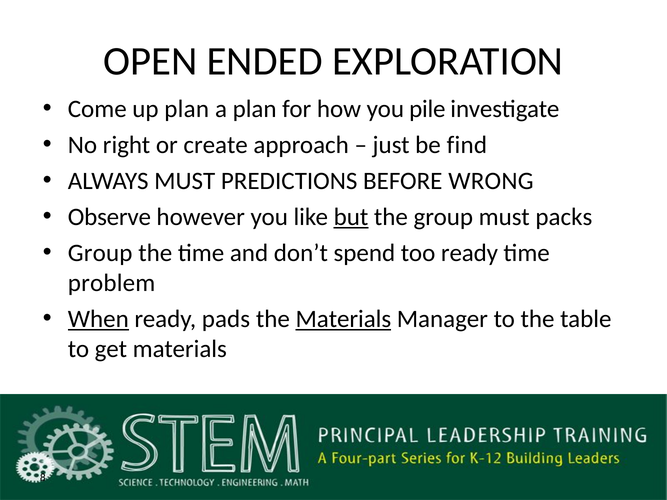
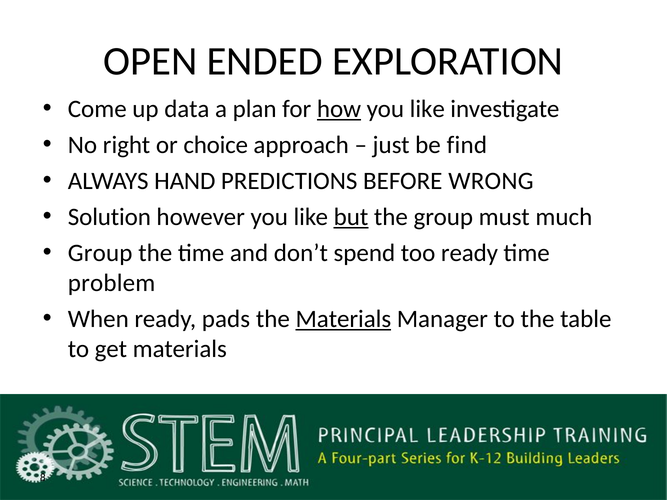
up plan: plan -> data (187, 109)
how underline: none -> present (339, 109)
pile: pile -> like (427, 109)
create: create -> choice (216, 145)
ALWAYS MUST: MUST -> HAND (185, 181)
Observe: Observe -> Solution (109, 217)
packs: packs -> much (564, 217)
When underline: present -> none (98, 319)
